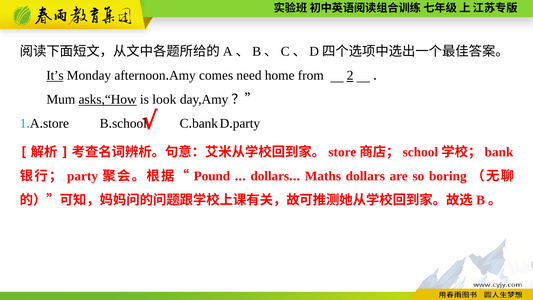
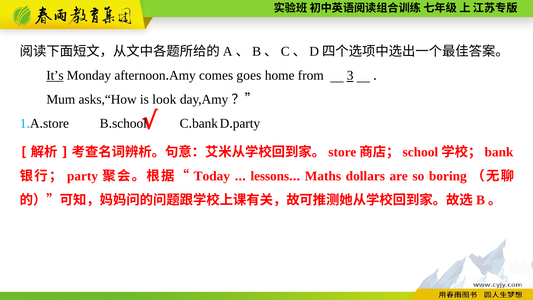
need: need -> goes (249, 76)
2: 2 -> 3 (350, 76)
asks,“How underline: present -> none (108, 100)
Pound: Pound -> Today (212, 176)
dollars: dollars -> lessons (270, 176)
